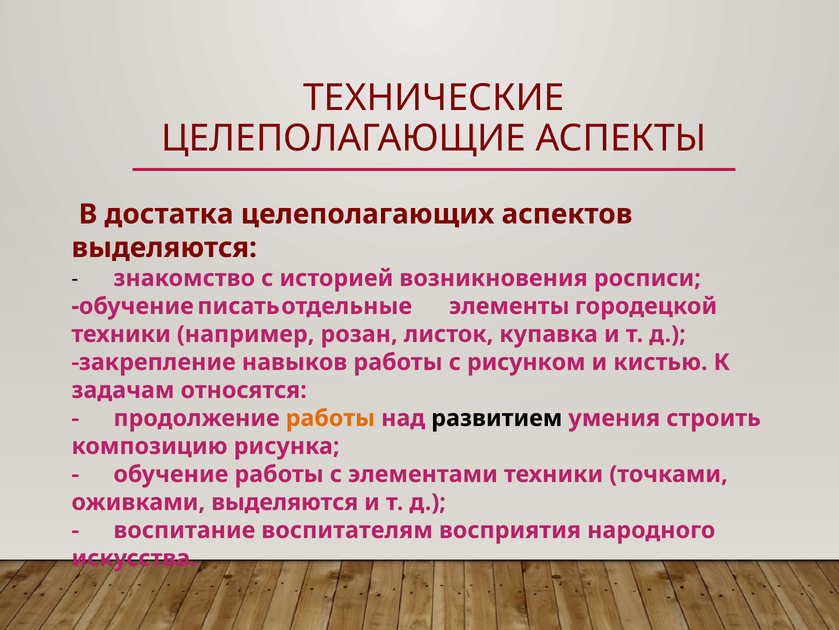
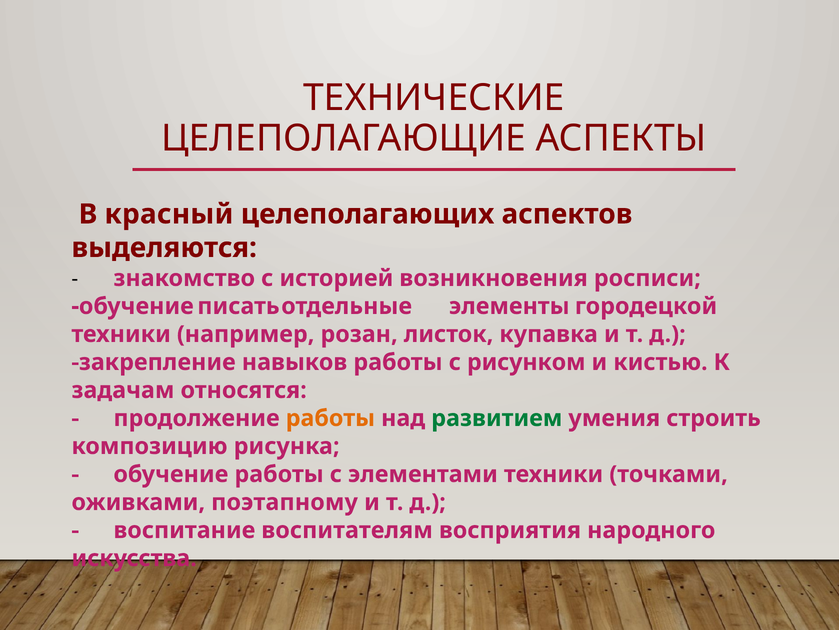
достатка: достатка -> красный (169, 214)
развитием colour: black -> green (497, 418)
оживками выделяются: выделяются -> поэтапному (285, 502)
